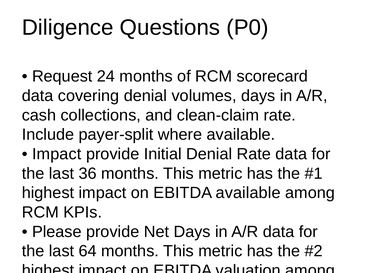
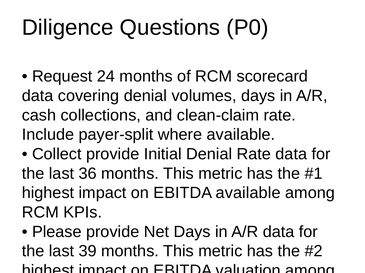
Impact: Impact -> Collect (57, 154)
64: 64 -> 39 (88, 252)
